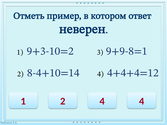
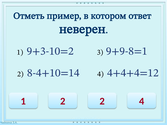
2 4: 4 -> 2 (102, 101)
